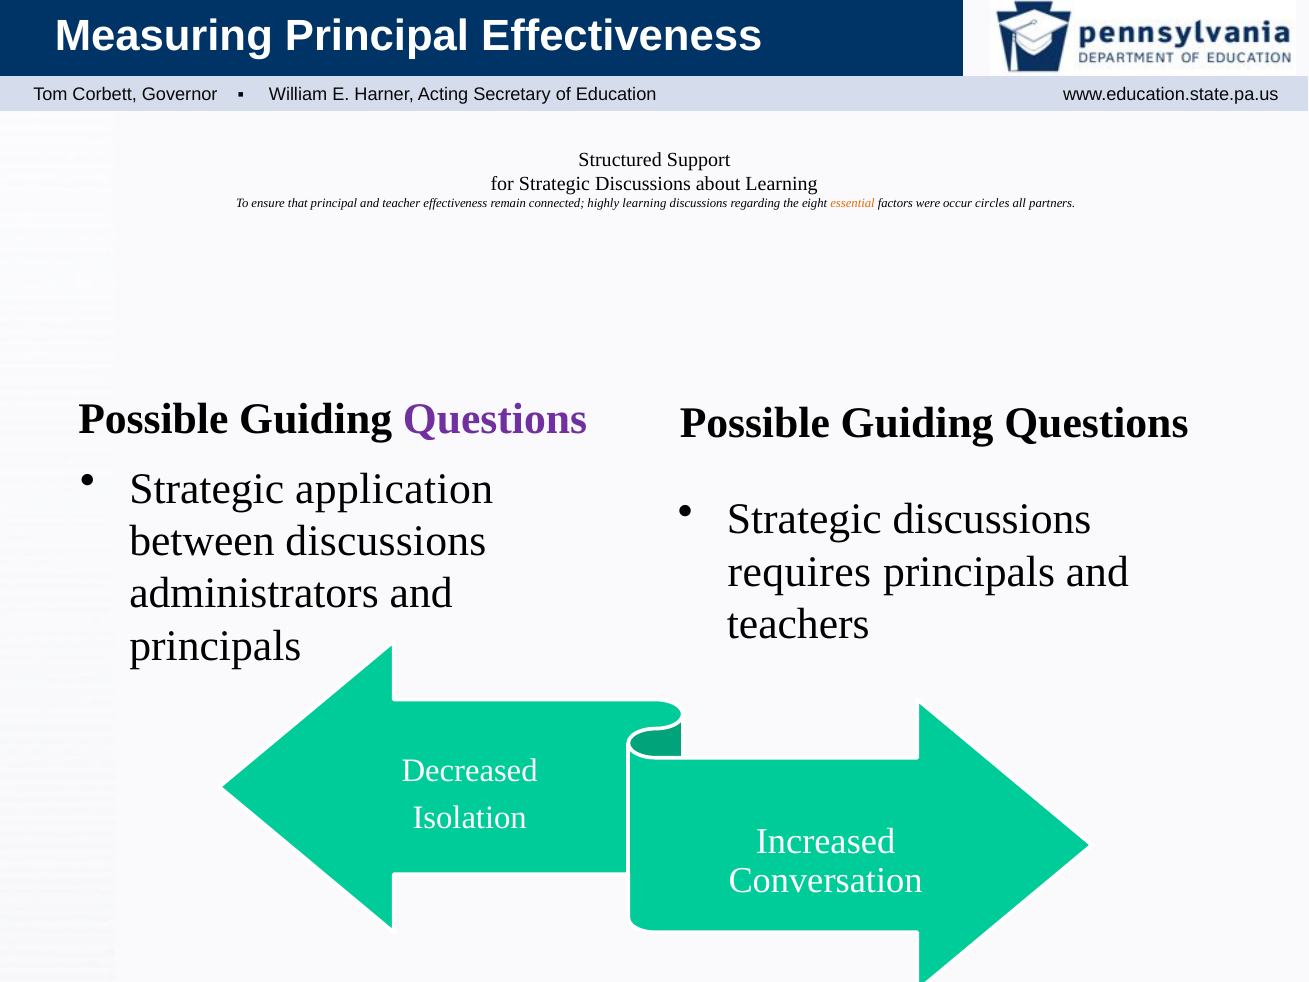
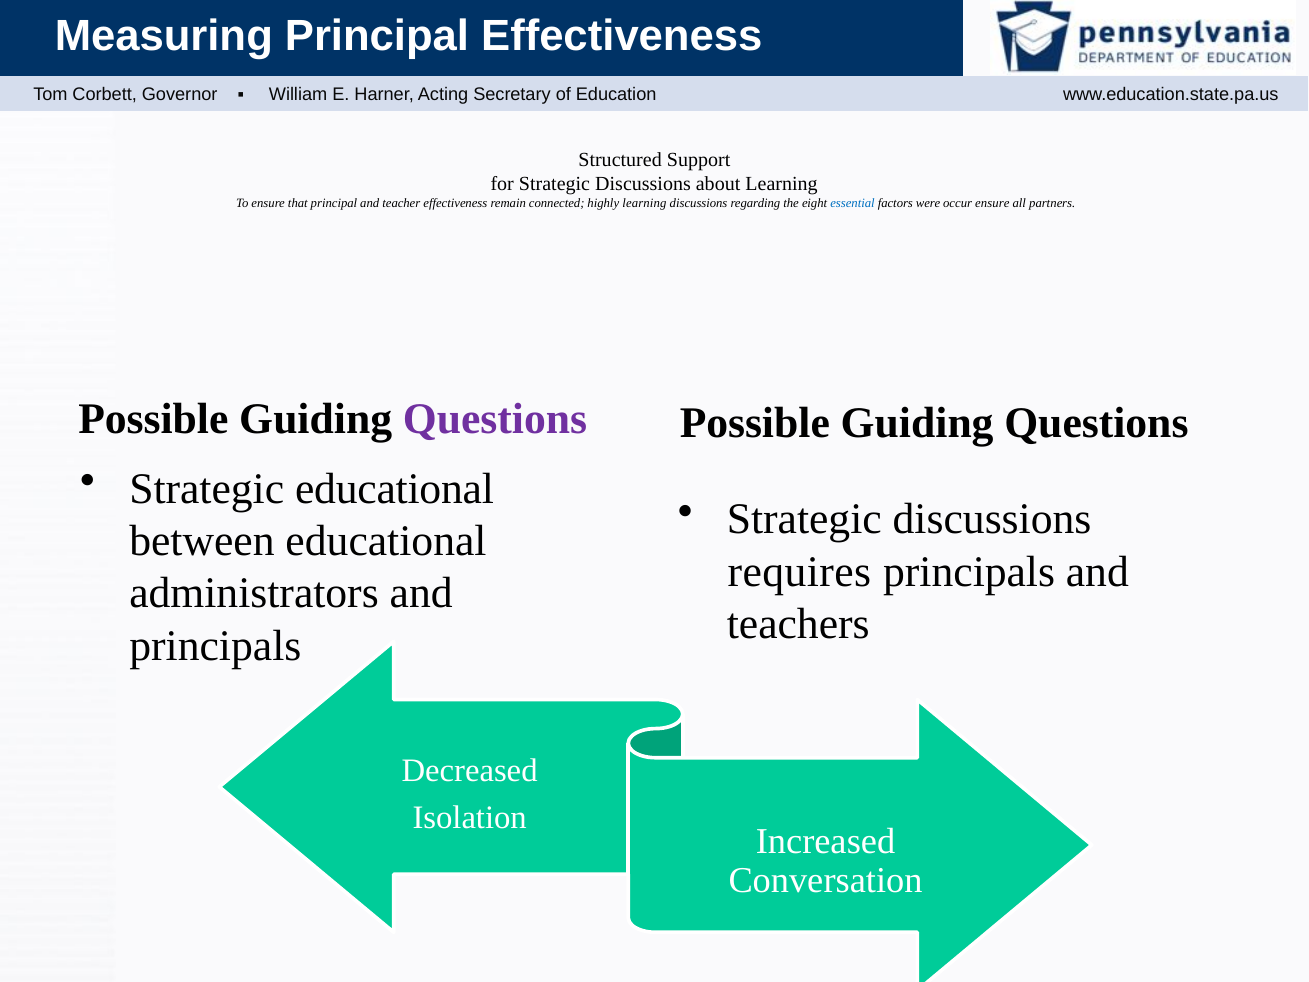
essential colour: orange -> blue (853, 203)
occur circles: circles -> ensure (992, 203)
Strategic application: application -> educational (394, 488)
between discussions: discussions -> educational (386, 541)
